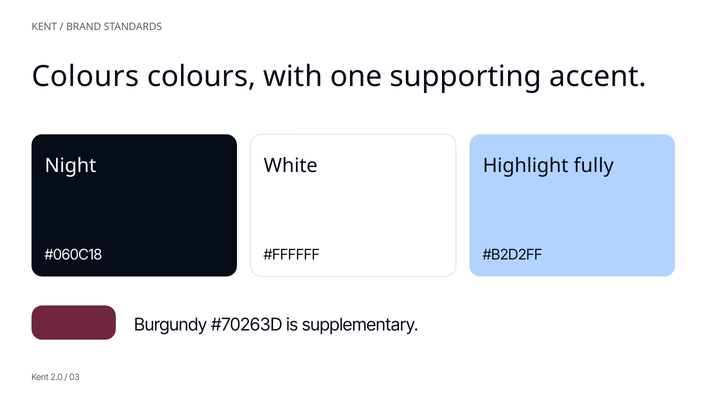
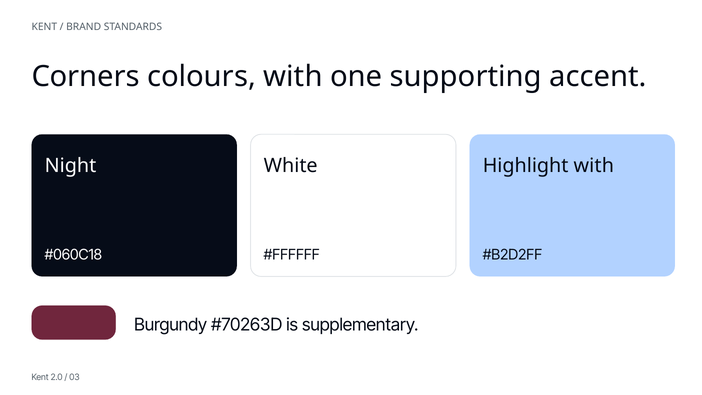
Colours: Colours -> Corners (86, 77)
Highlight fully: fully -> with (594, 166)
